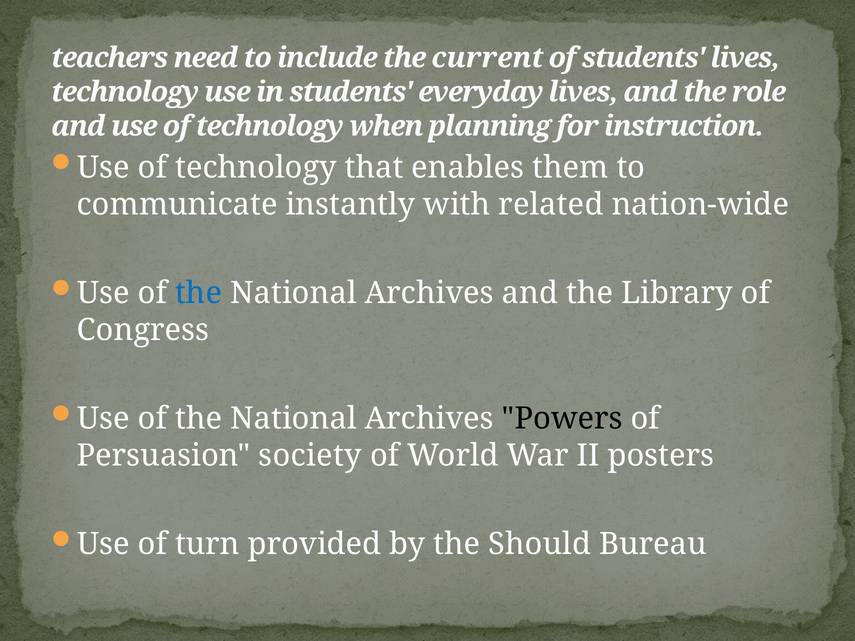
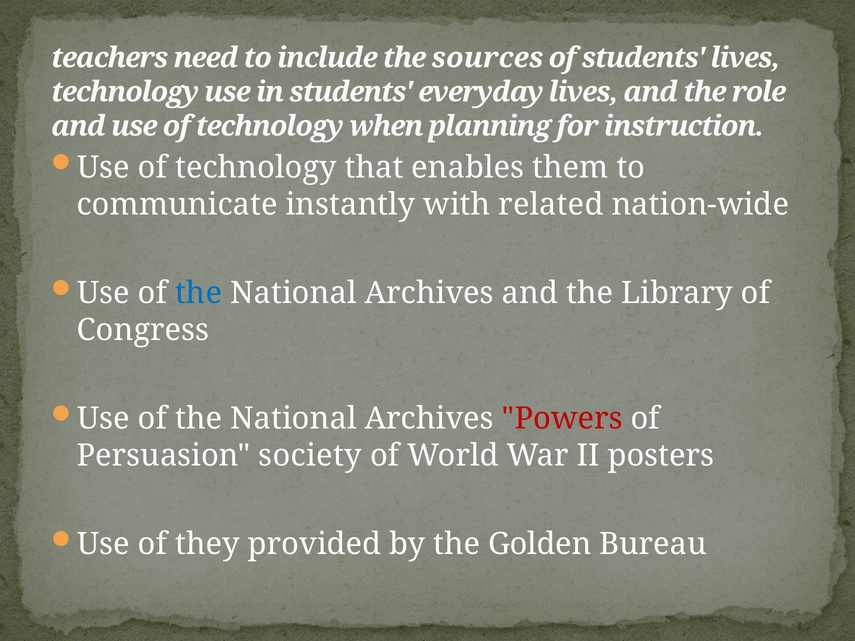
current: current -> sources (487, 58)
Powers colour: black -> red (562, 419)
turn: turn -> they (207, 544)
Should: Should -> Golden (540, 544)
